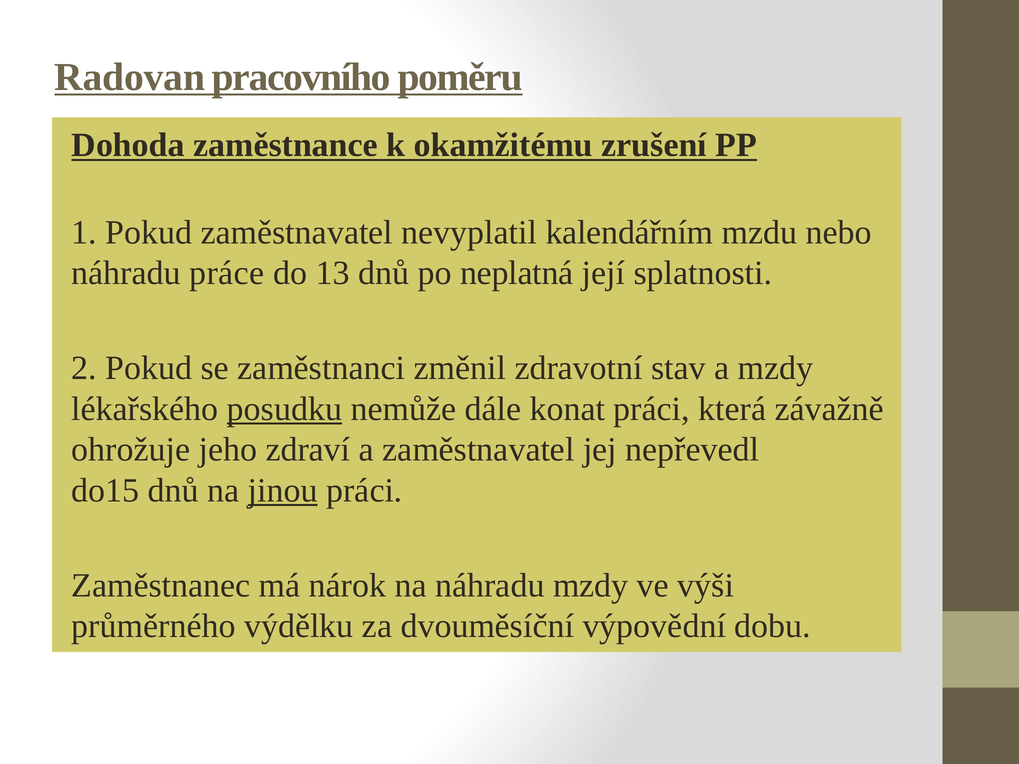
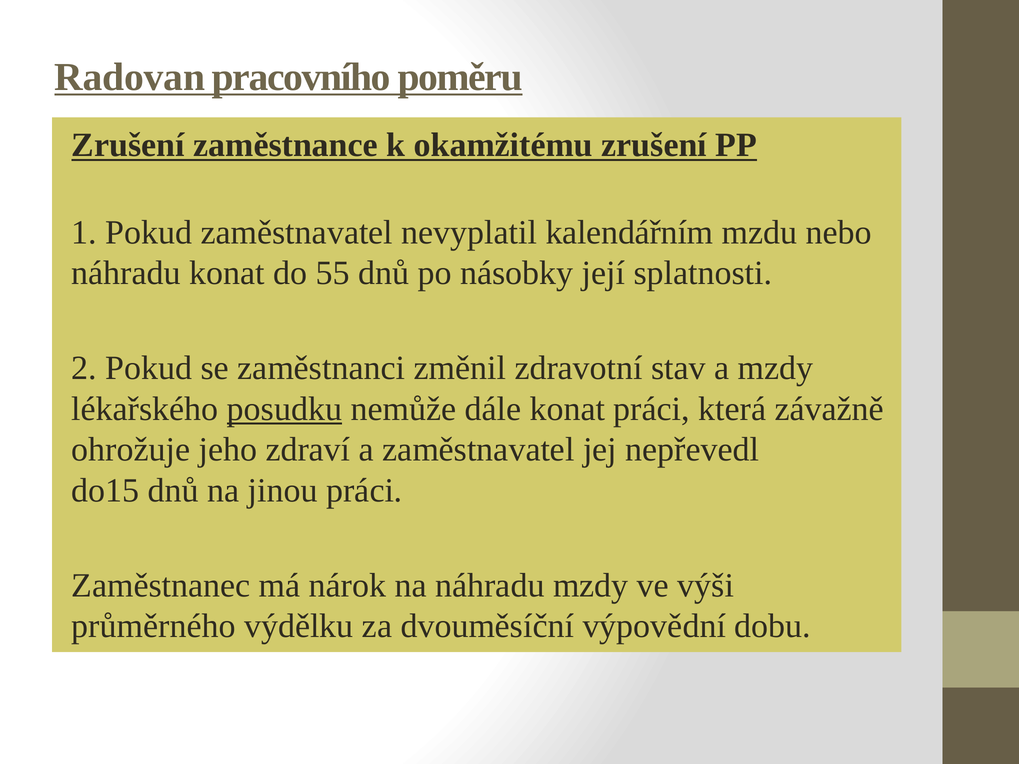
Dohoda: Dohoda -> Zrušení (128, 145)
náhradu práce: práce -> konat (227, 273)
13: 13 -> 55 (333, 273)
neplatná: neplatná -> násobky (517, 273)
jinou underline: present -> none (283, 491)
